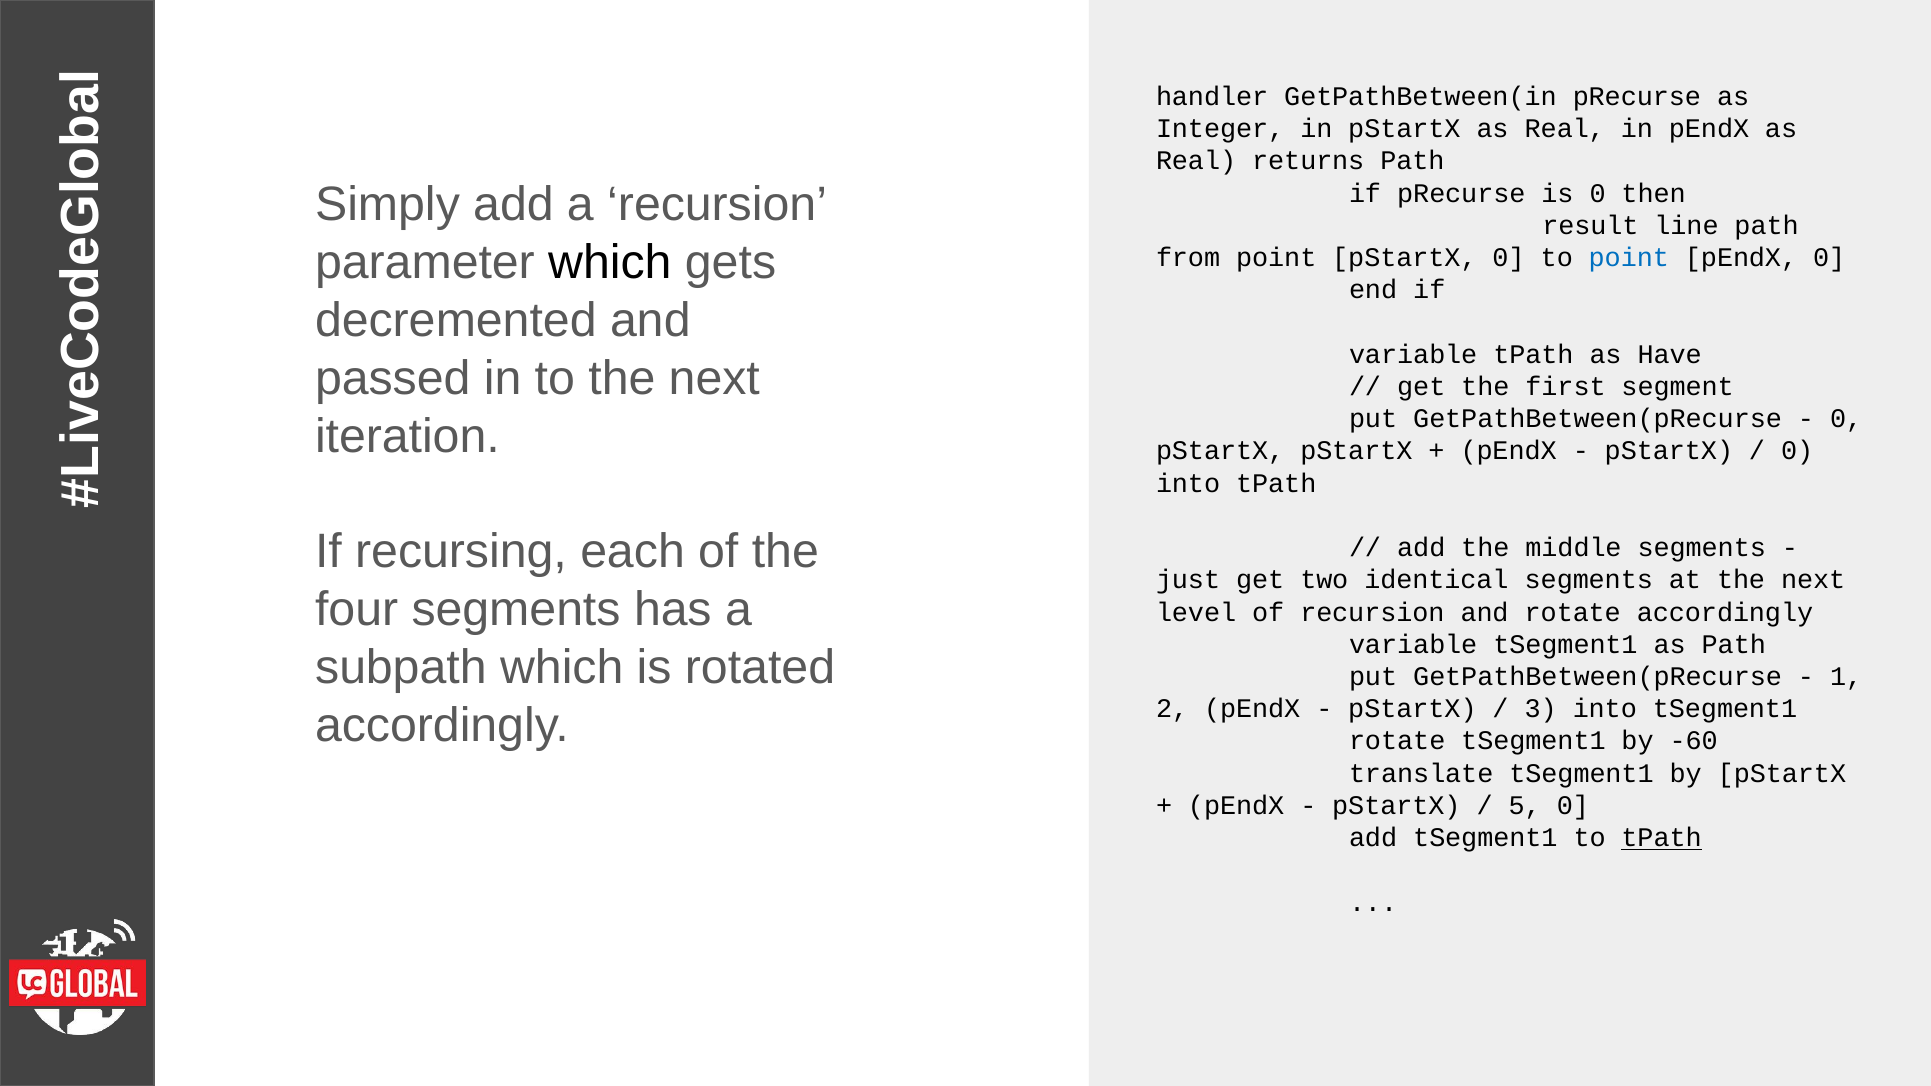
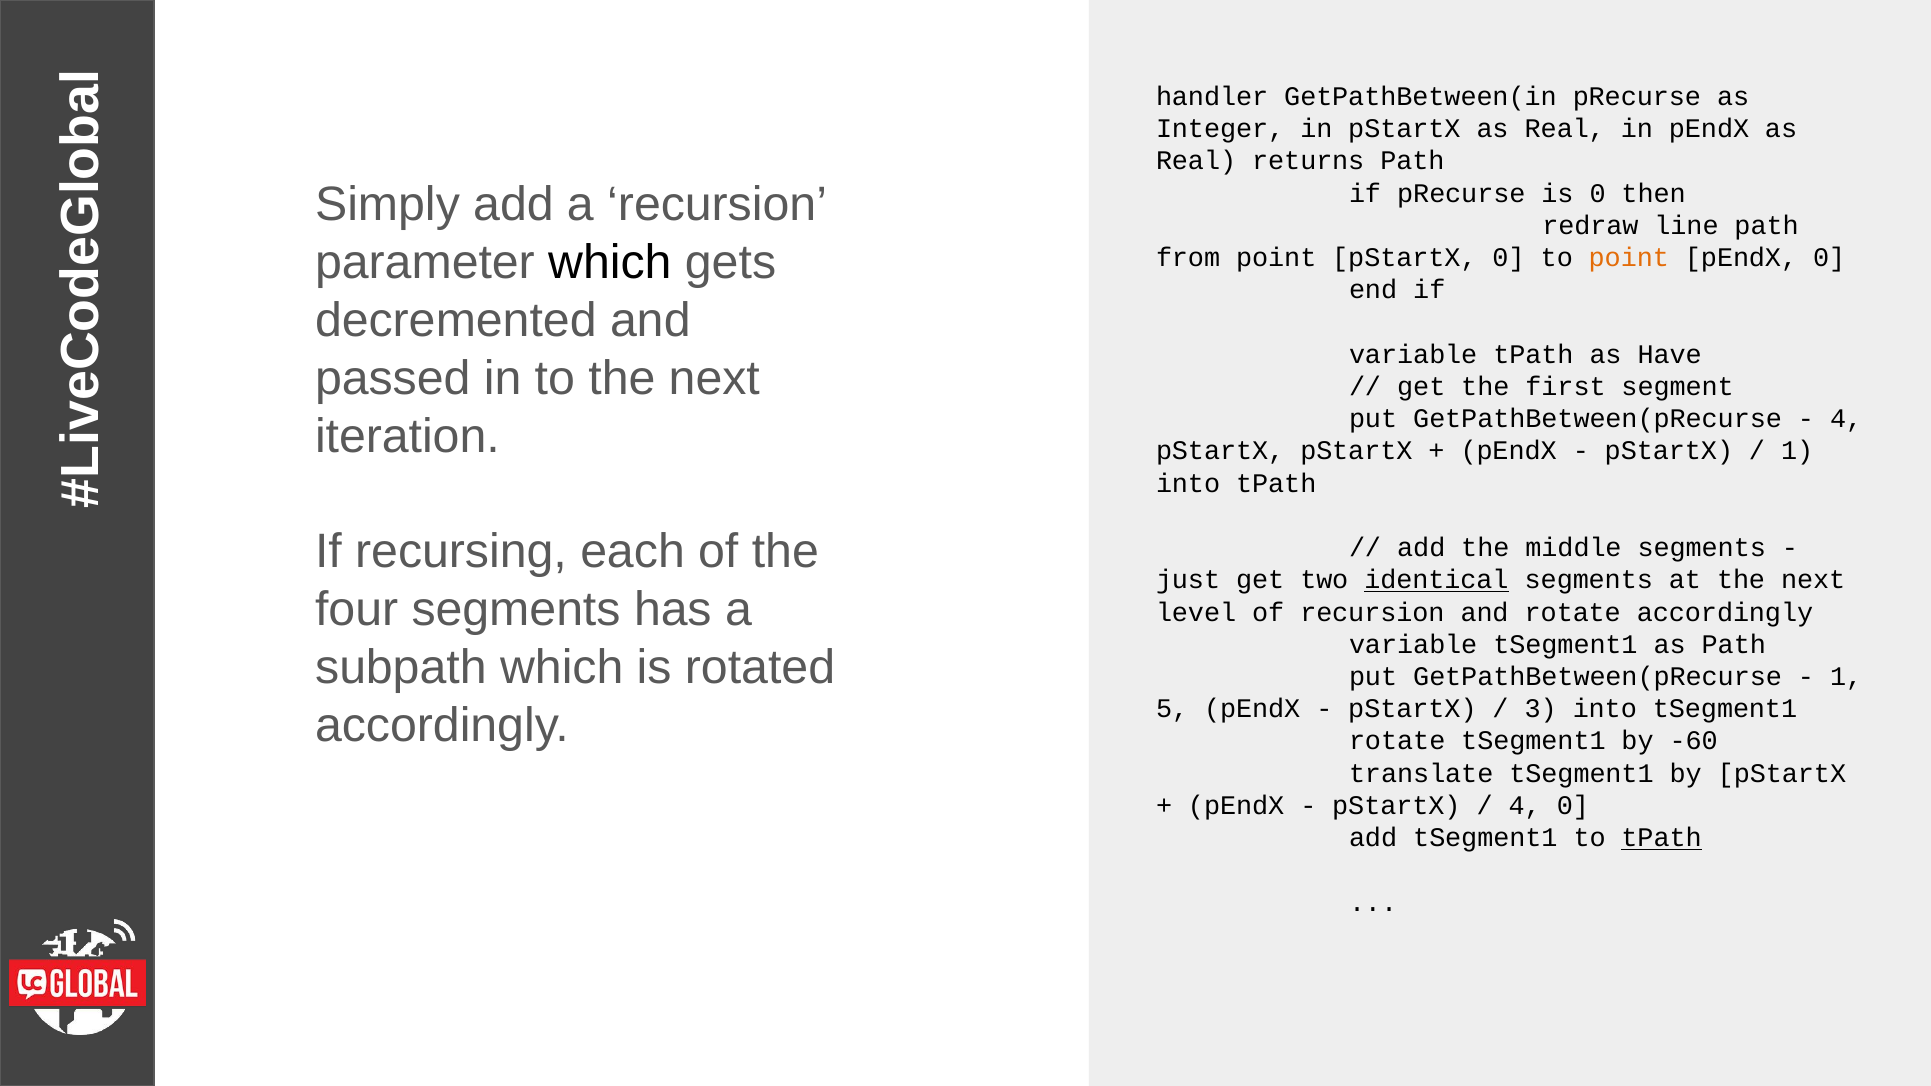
result: result -> redraw (1590, 226)
point colour: blue -> orange (1629, 258)
0: 0 -> 4 (1846, 419)
0: 0 -> 1 (1797, 451)
identical underline: none -> present (1436, 580)
2: 2 -> 5 (1172, 709)
5: 5 -> 4 (1525, 806)
